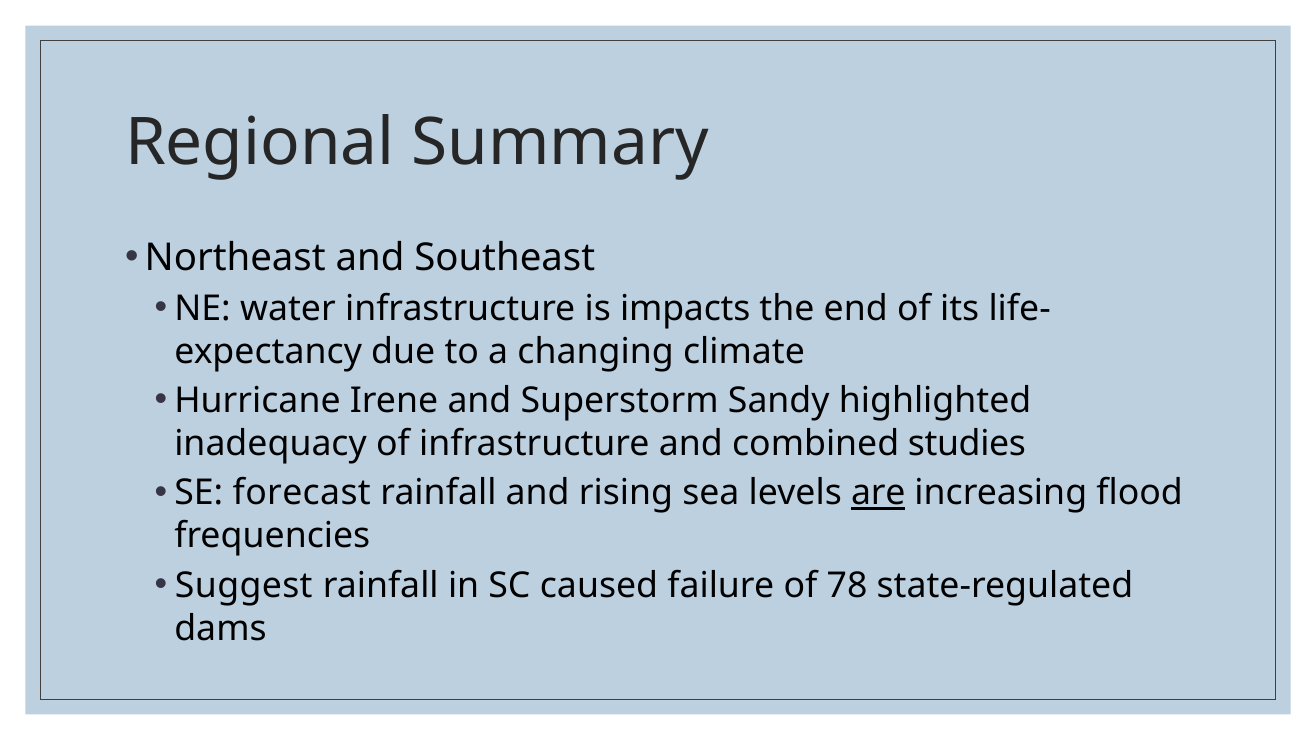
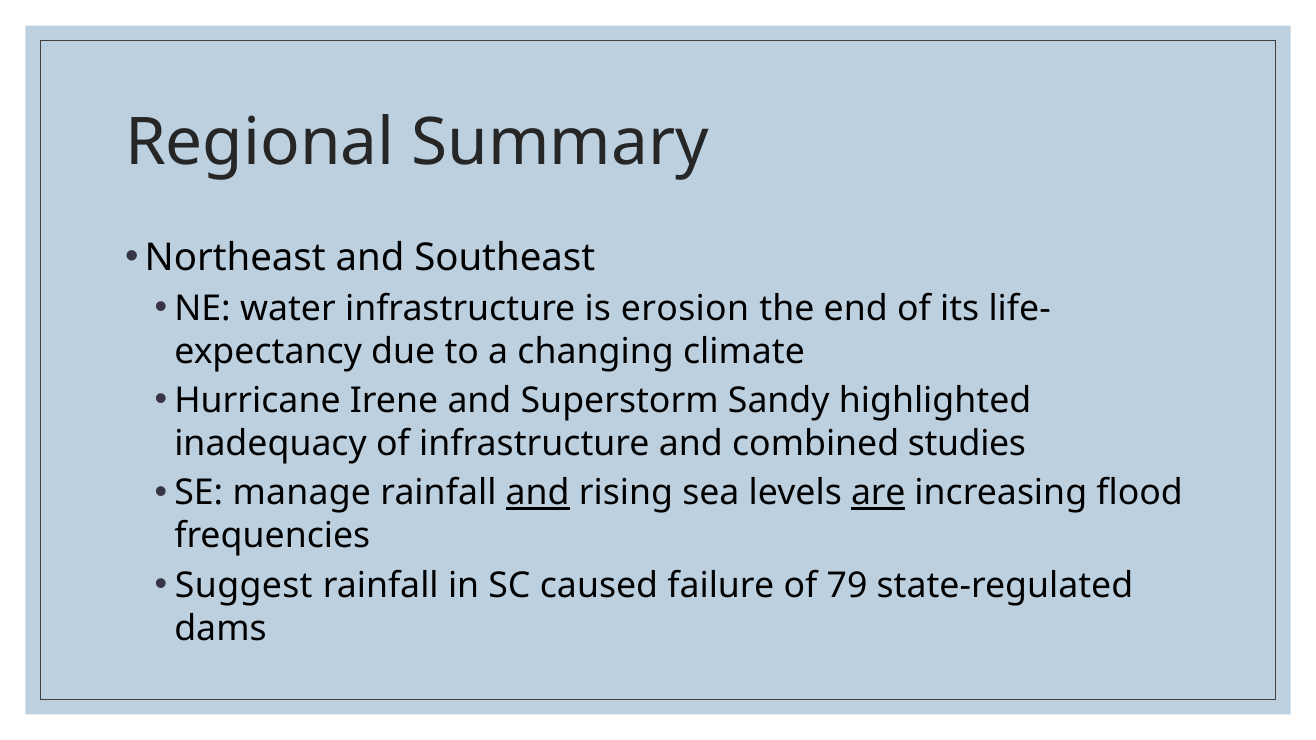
impacts: impacts -> erosion (685, 309)
forecast: forecast -> manage (302, 493)
and underline: none -> present (538, 493)
78: 78 -> 79 (847, 586)
